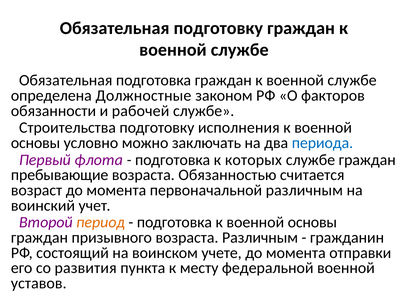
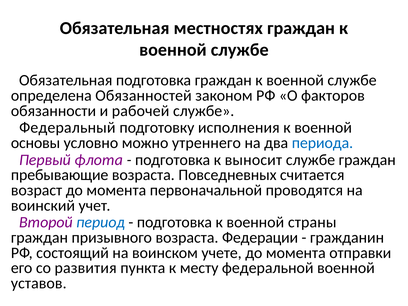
Обязательная подготовку: подготовку -> местностях (218, 28)
Должностные: Должностные -> Обязанностей (144, 96)
Строительства: Строительства -> Федеральный (67, 128)
заключать: заключать -> утреннего (206, 143)
которых: которых -> выносит (253, 160)
Обязанностью: Обязанностью -> Повседневных (227, 175)
первоначальной различным: различным -> проводятся (304, 190)
период colour: orange -> blue (101, 222)
подготовка к военной основы: основы -> страны (312, 222)
возраста Различным: Различным -> Федерации (260, 238)
